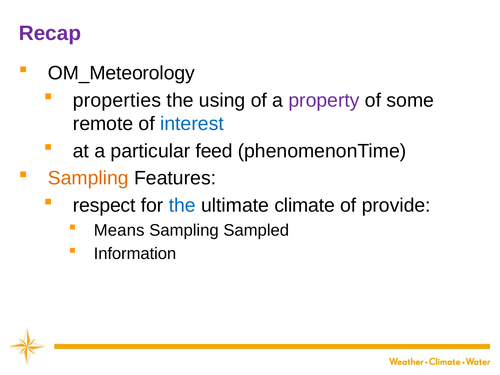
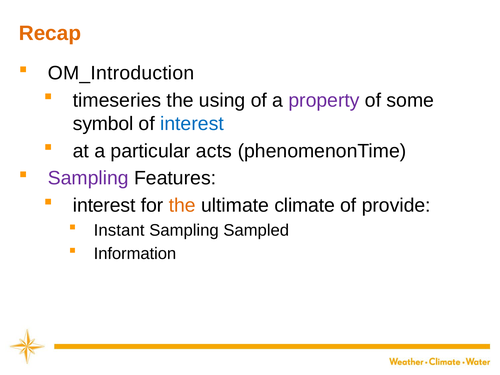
Recap colour: purple -> orange (50, 33)
OM_Meteorology: OM_Meteorology -> OM_Introduction (121, 73)
properties: properties -> timeseries (117, 100)
remote: remote -> symbol (103, 124)
feed: feed -> acts (214, 151)
Sampling colour: orange -> purple (88, 178)
respect: respect -> interest (104, 205)
the colour: blue -> orange (182, 205)
Means: Means -> Instant (119, 230)
